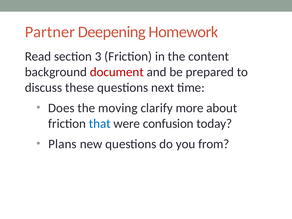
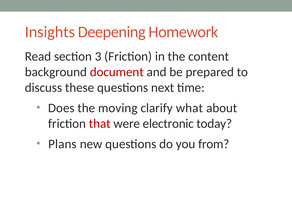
Partner: Partner -> Insights (50, 32)
more: more -> what (189, 108)
that colour: blue -> red (100, 124)
confusion: confusion -> electronic (168, 124)
